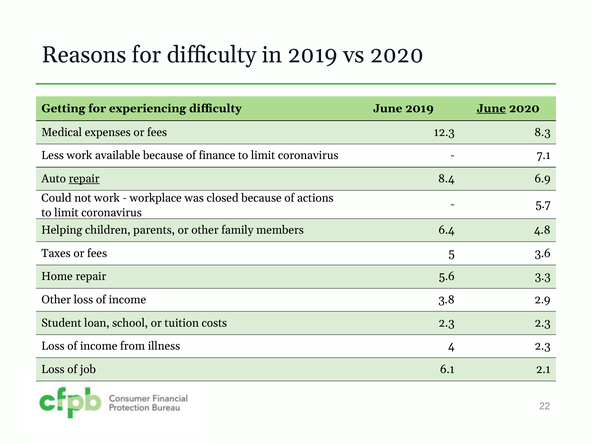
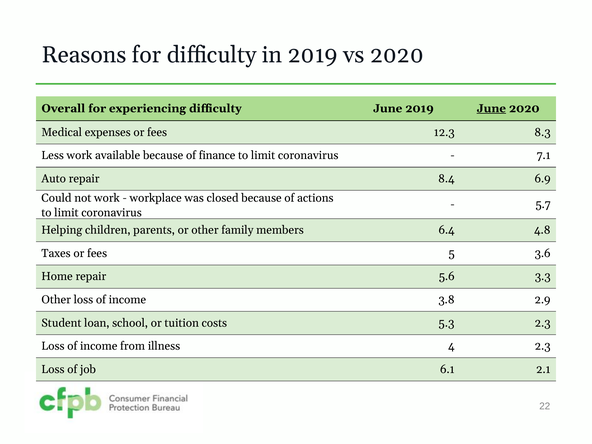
Getting: Getting -> Overall (63, 108)
repair underline: present -> none (84, 179)
costs 2.3: 2.3 -> 5.3 (447, 323)
